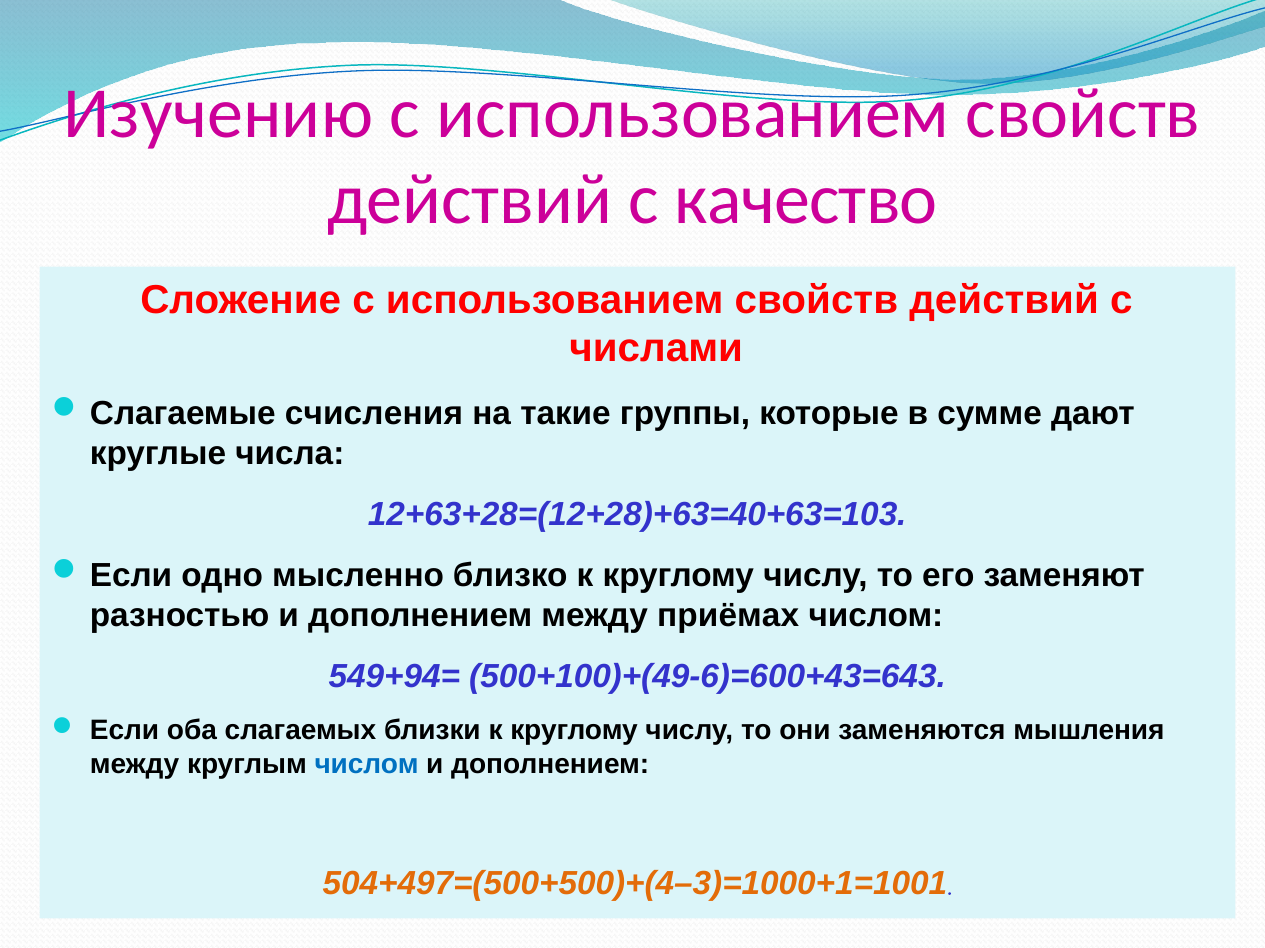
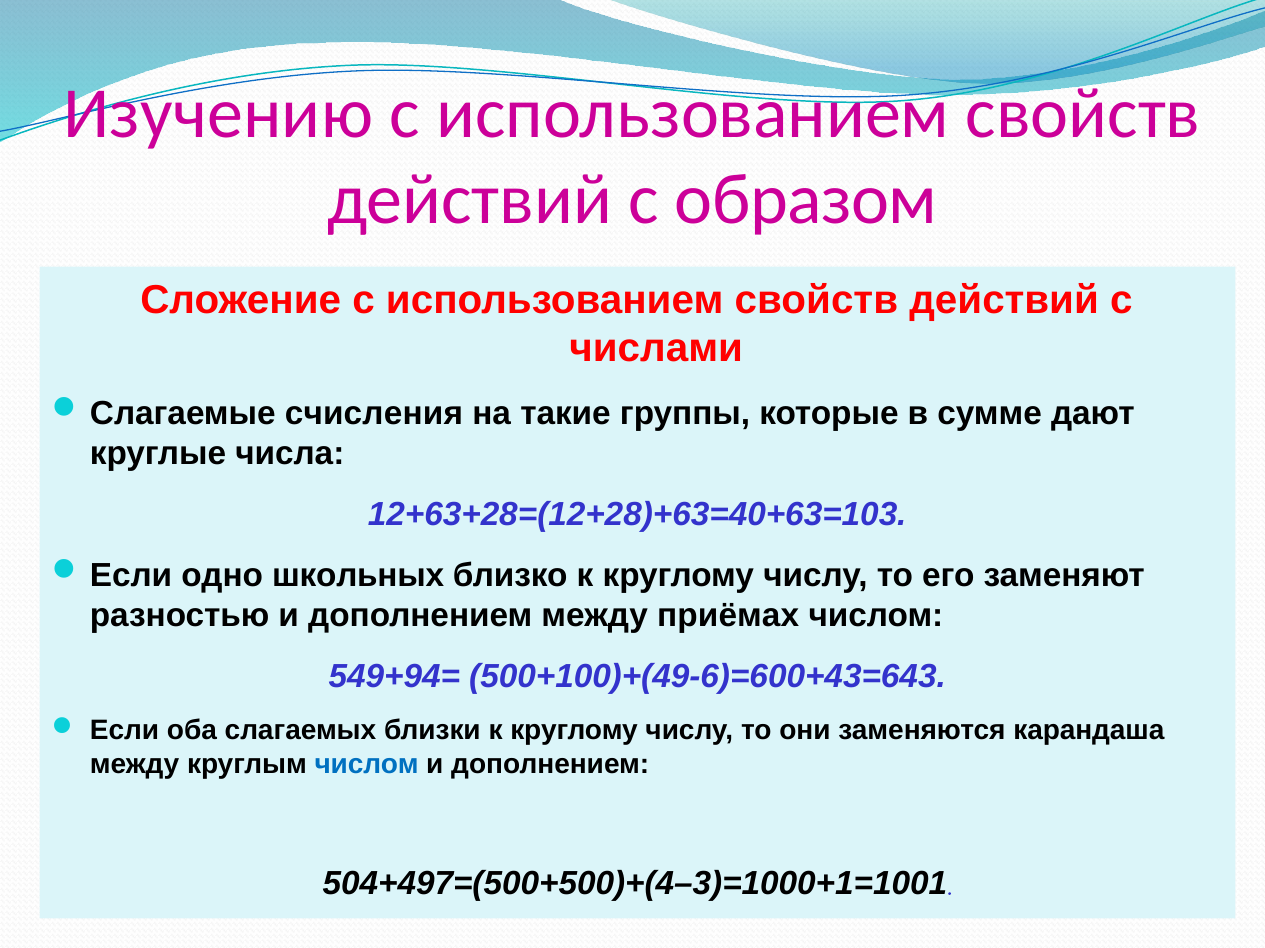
качество: качество -> образом (806, 200)
мысленно: мысленно -> школьных (358, 576)
мышления: мышления -> карандаша (1089, 731)
504+497=(500+500)+(4–3)=1000+1=1001 colour: orange -> black (635, 884)
